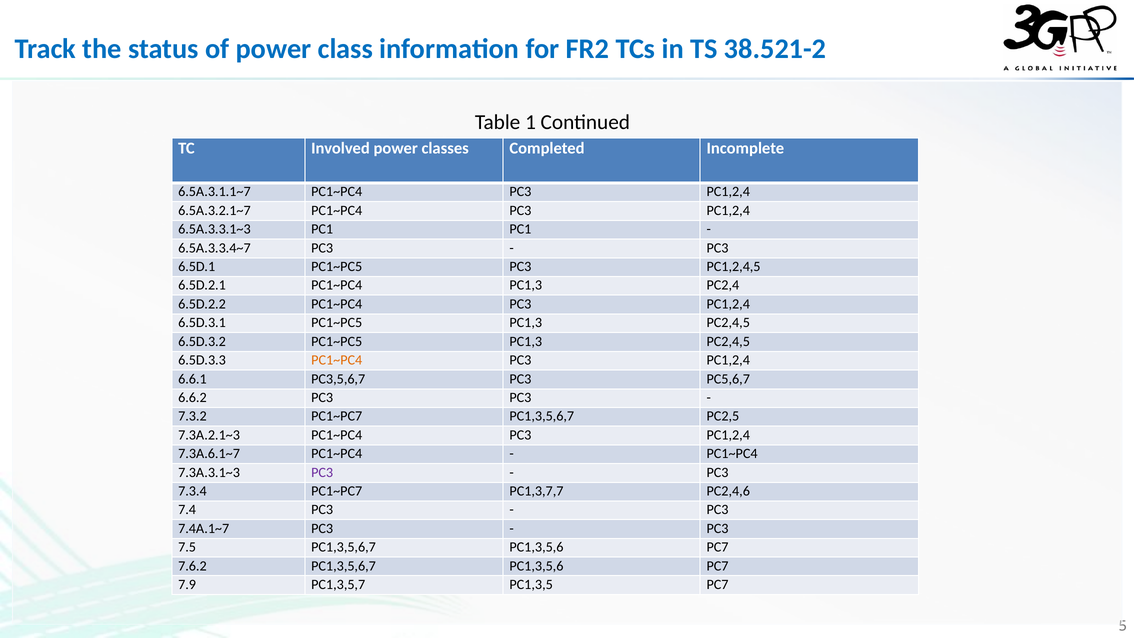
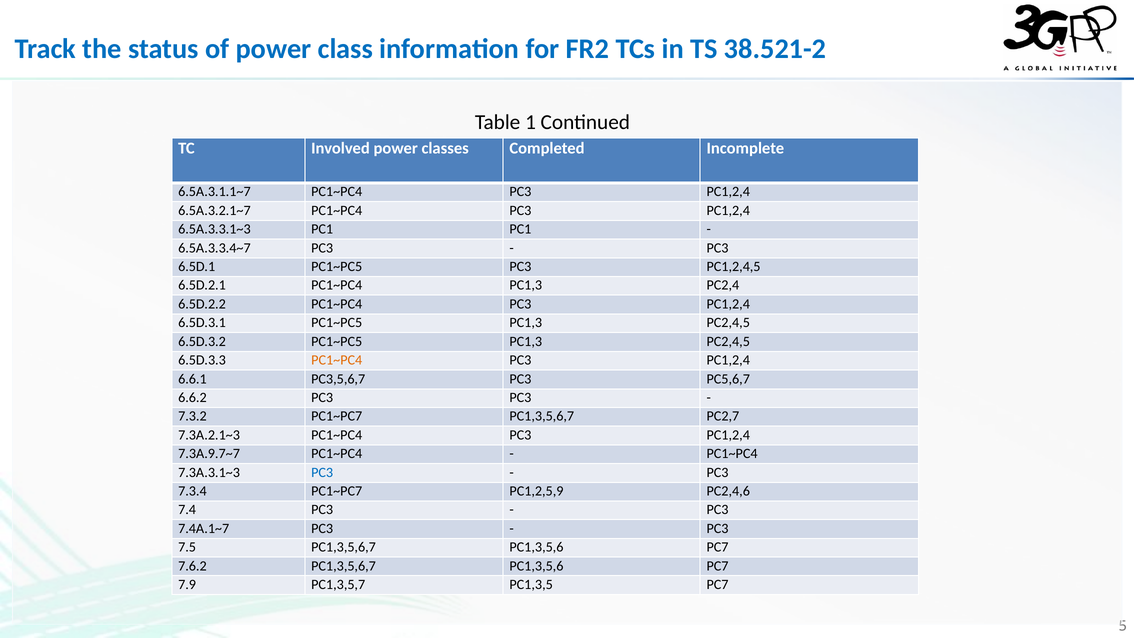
PC2,5: PC2,5 -> PC2,7 (723, 416)
7.3A.6.1~7: 7.3A.6.1~7 -> 7.3A.9.7~7 (209, 454)
PC3 colour: purple -> blue (322, 472)
PC1,3,7,7: PC1,3,7,7 -> PC1,2,5,9 (536, 491)
